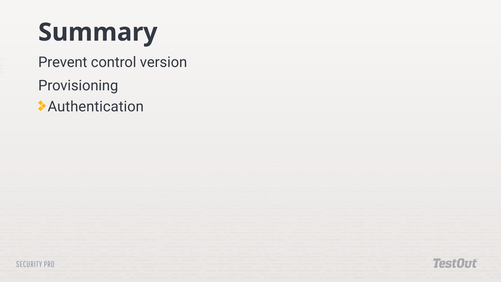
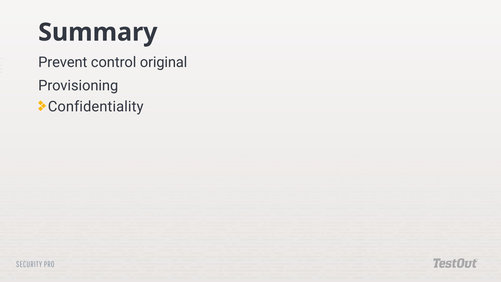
version: version -> original (164, 62)
Authentication: Authentication -> Confidentiality (96, 106)
